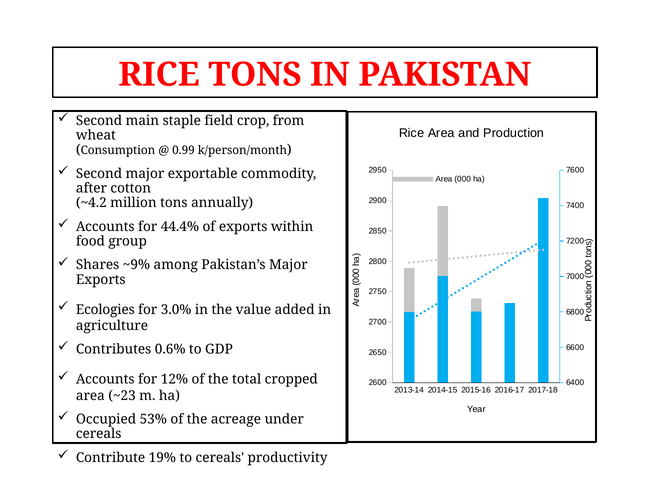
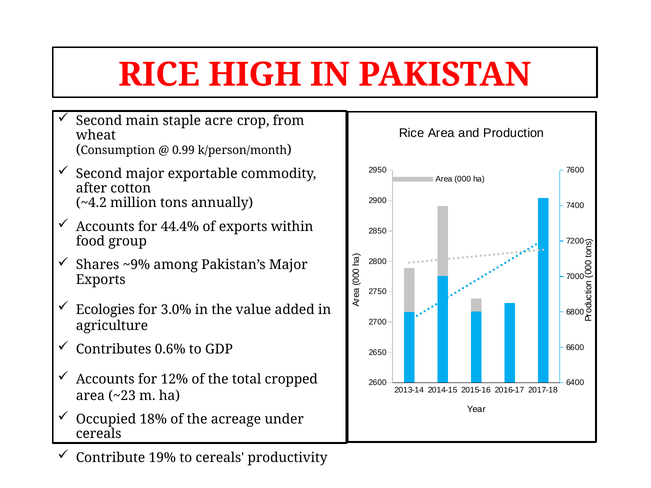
RICE TONS: TONS -> HIGH (255, 75)
field: field -> acre (219, 121)
53%: 53% -> 18% (153, 419)
